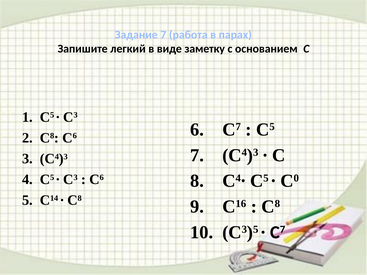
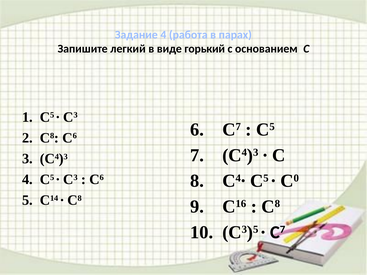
Задание 7: 7 -> 4 (163, 35)
заметку: заметку -> горький (205, 49)
